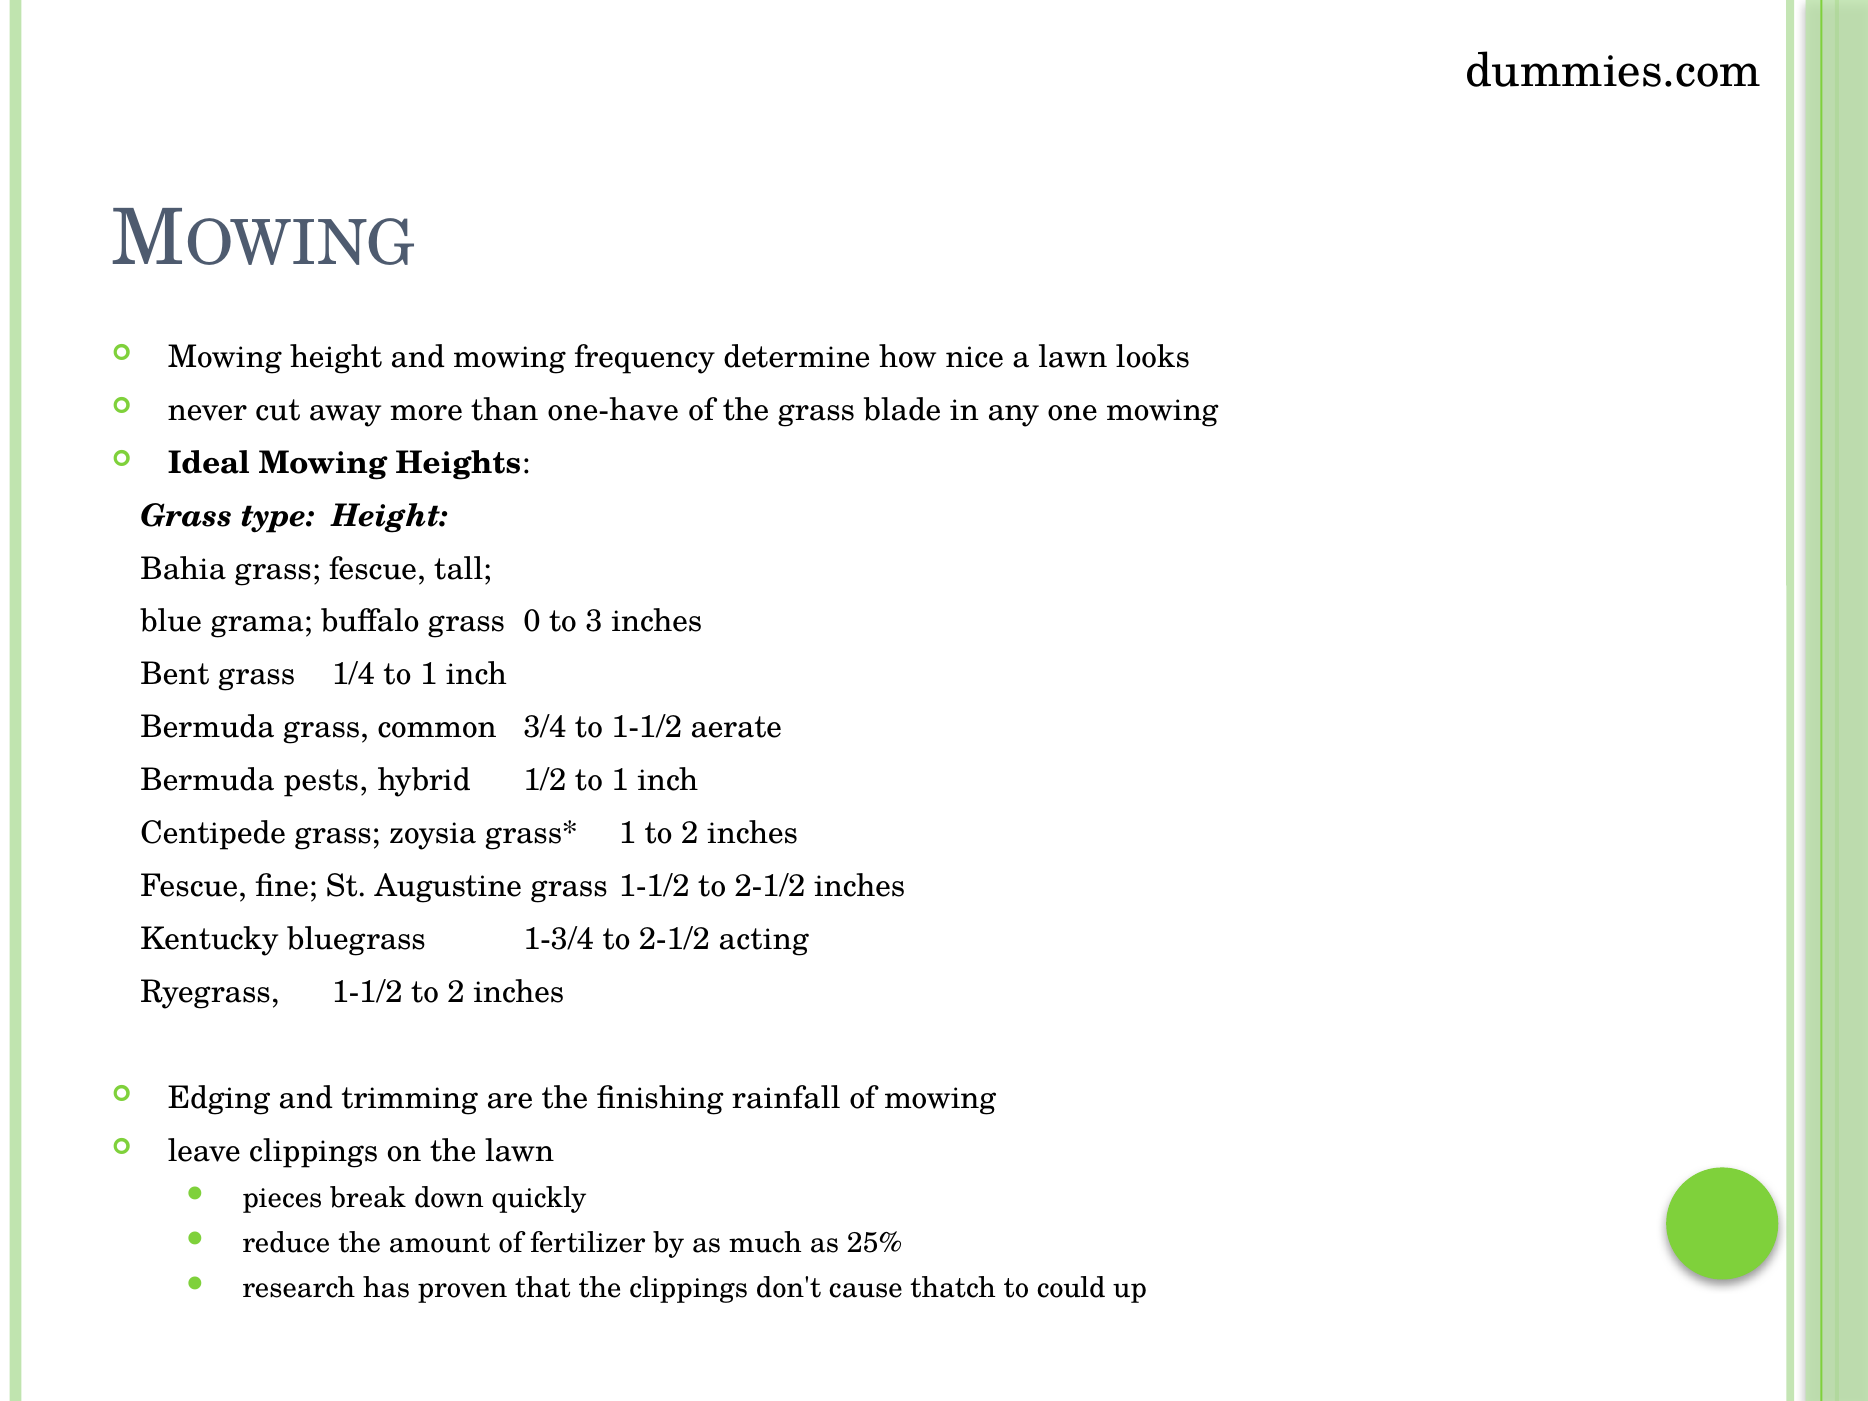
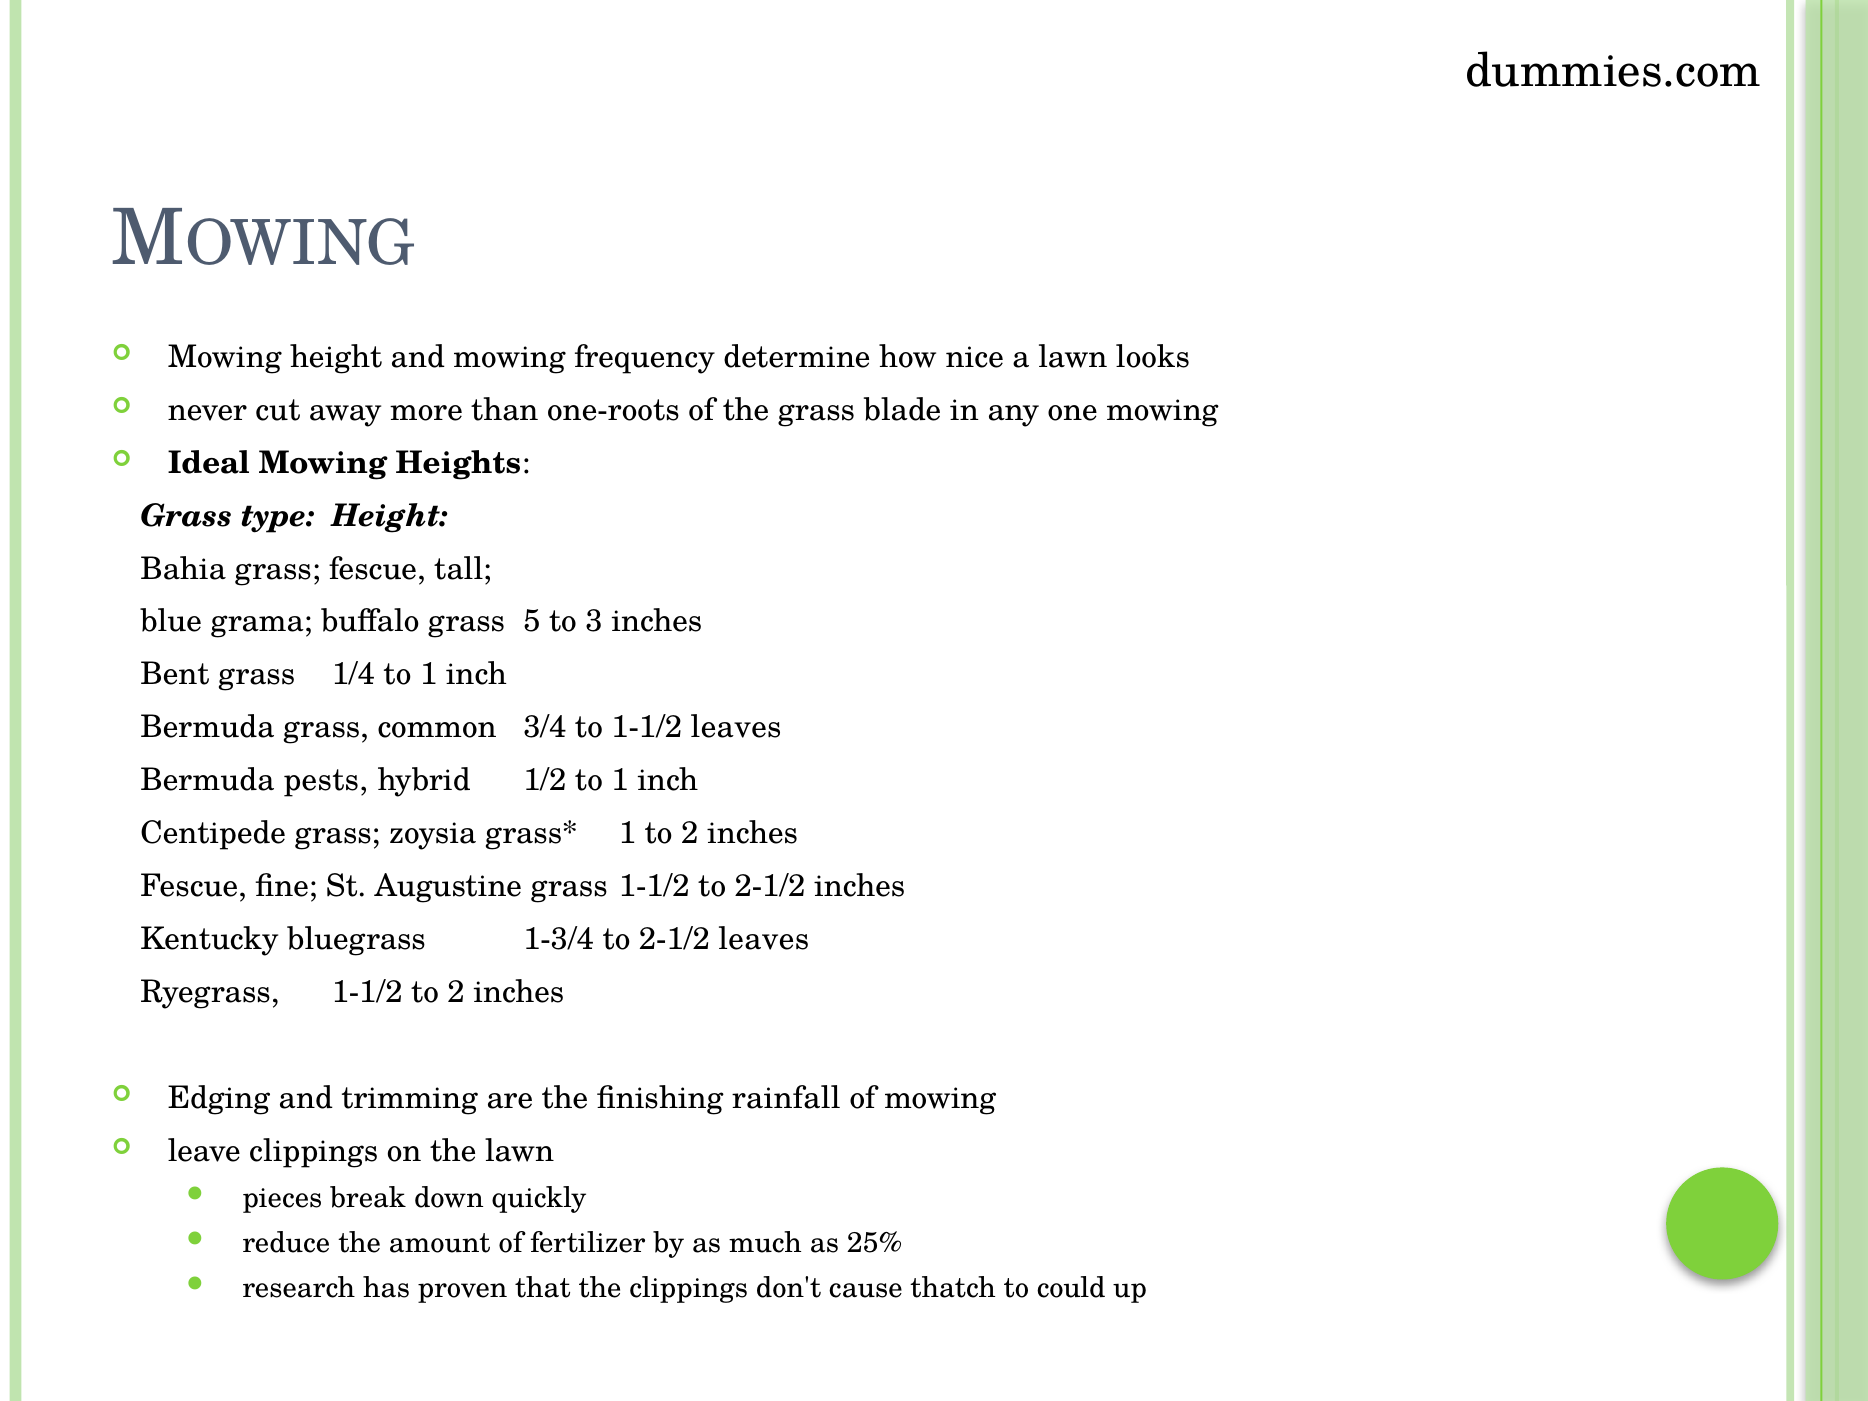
one-have: one-have -> one-roots (613, 410)
0: 0 -> 5 (532, 622)
1-1/2 aerate: aerate -> leaves (736, 728)
2-1/2 acting: acting -> leaves (764, 939)
